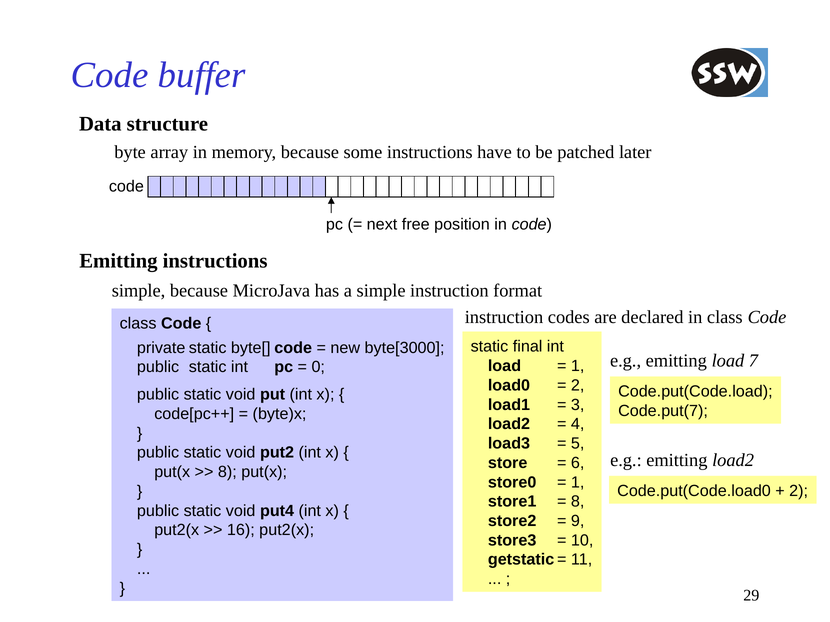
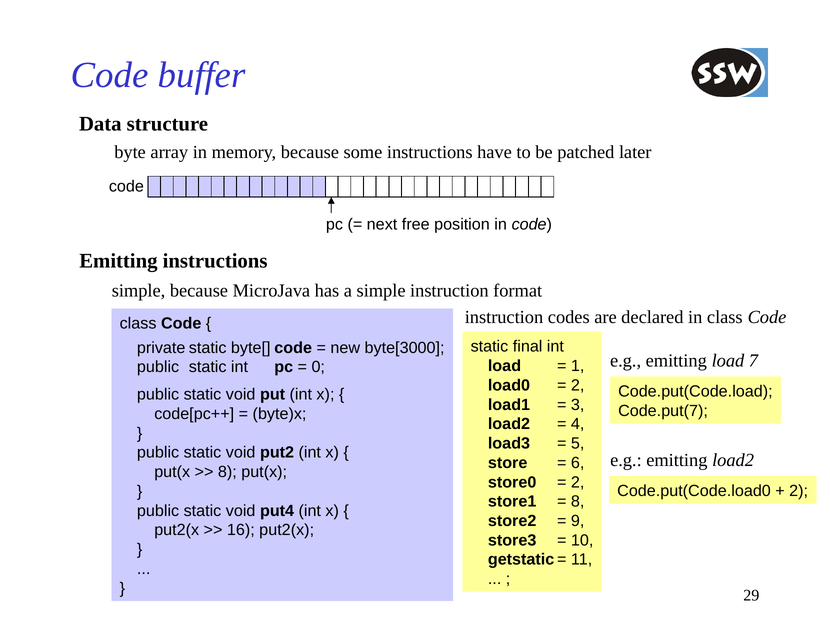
1: 1 -> 2 (578, 483)
